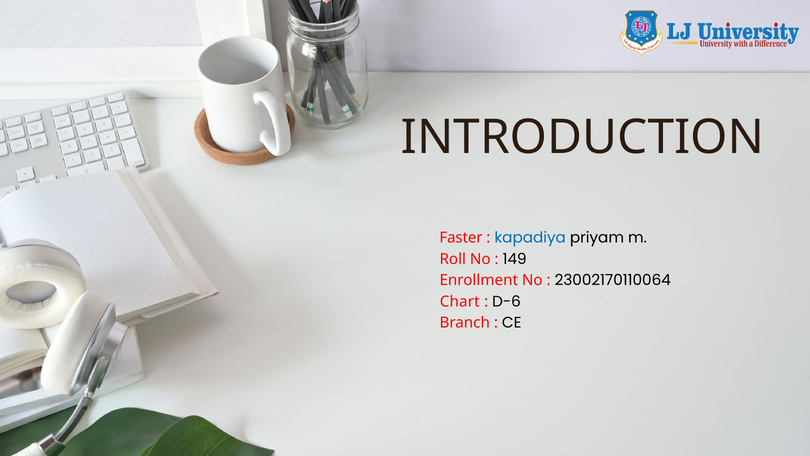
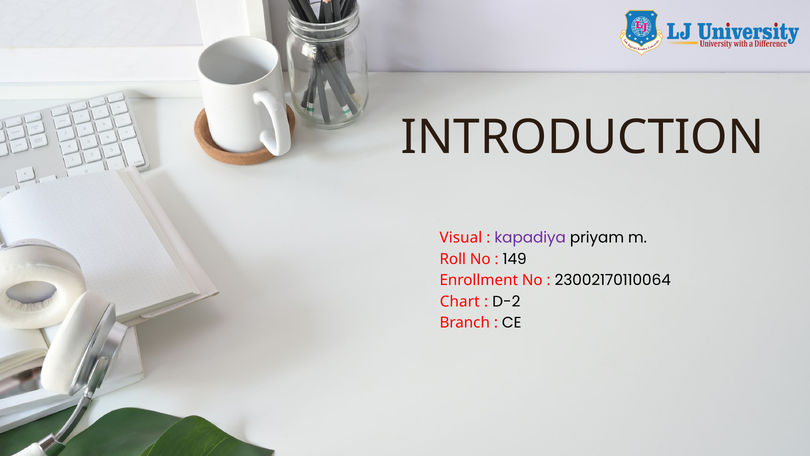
Faster: Faster -> Visual (461, 238)
kapadiya colour: blue -> purple (530, 238)
D-6: D-6 -> D-2 (506, 301)
